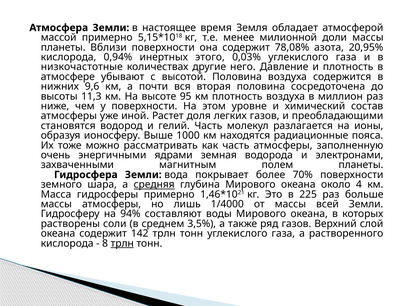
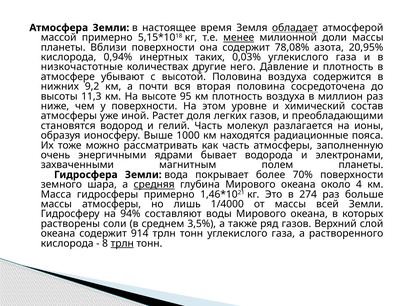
обладает underline: none -> present (295, 28)
менее underline: none -> present (239, 38)
этого: этого -> таких (210, 57)
9,6: 9,6 -> 9,2 (92, 87)
земная: земная -> бывает (219, 155)
225: 225 -> 274 (308, 194)
142: 142 -> 914 (140, 234)
